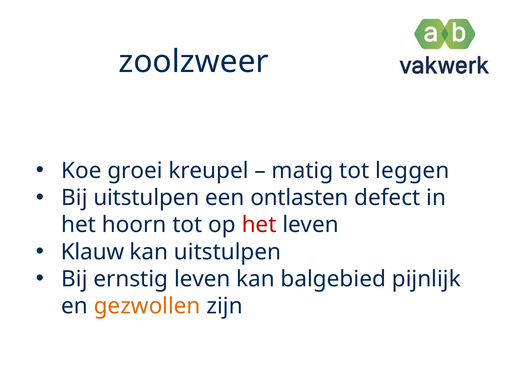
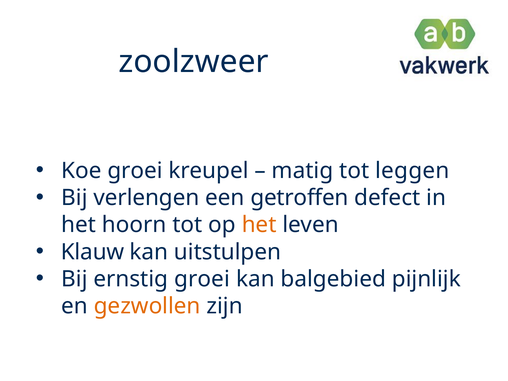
Bij uitstulpen: uitstulpen -> verlengen (146, 198)
ontlasten: ontlasten -> getroffen (300, 198)
het colour: red -> orange (259, 225)
ernstig leven: leven -> groei (202, 279)
